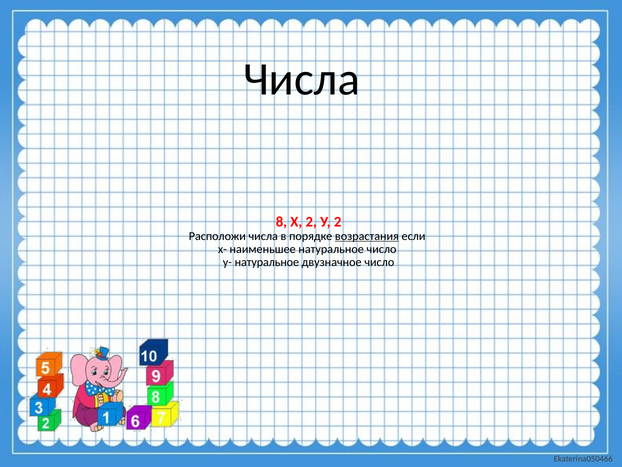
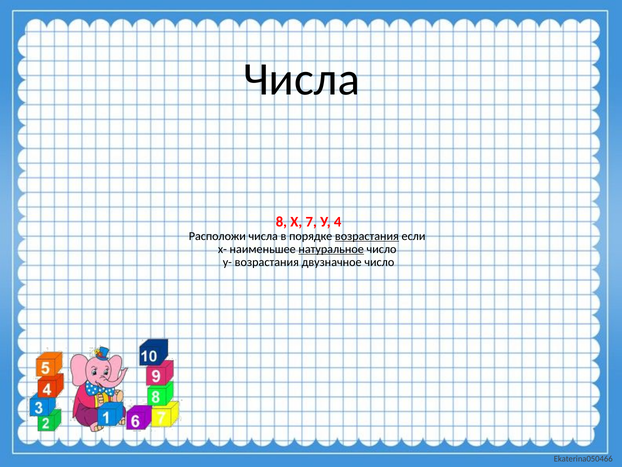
Х 2: 2 -> 7 (311, 222)
У 2: 2 -> 4 (338, 222)
натуральное underline: none -> present (331, 249)
у- натуральное: натуральное -> возрастания (267, 262)
